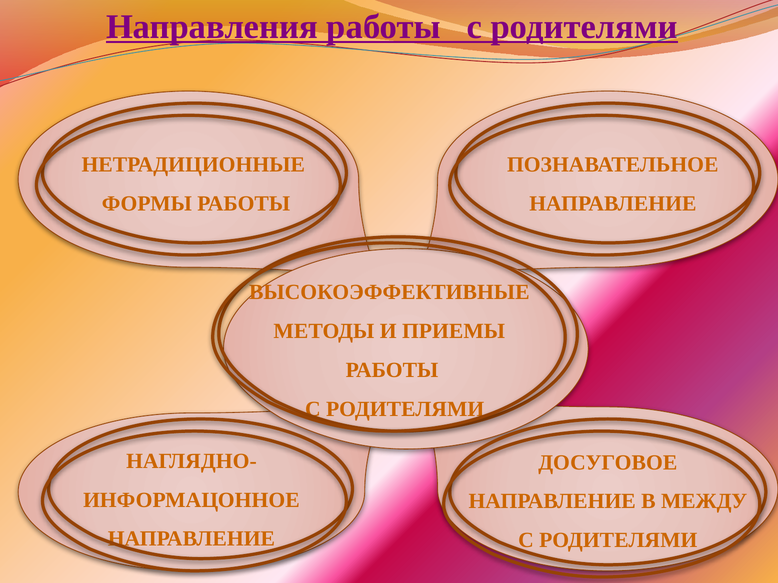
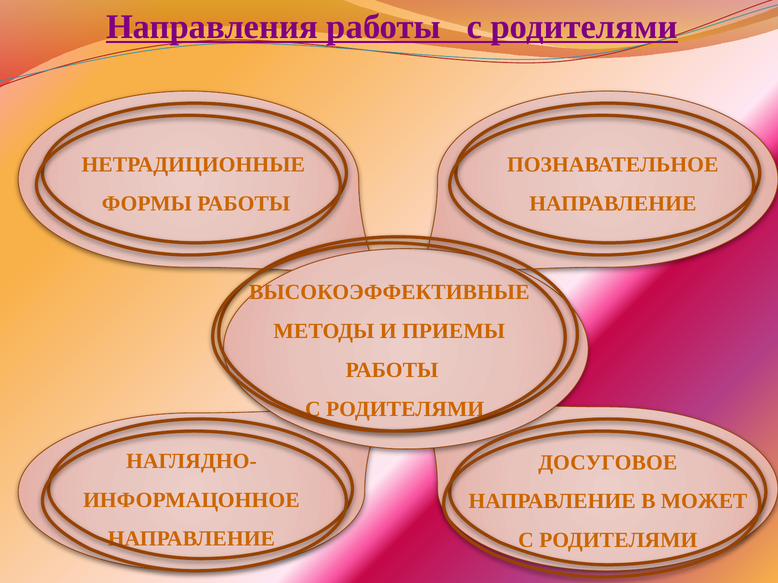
МЕЖДУ: МЕЖДУ -> МОЖЕТ (704, 502)
